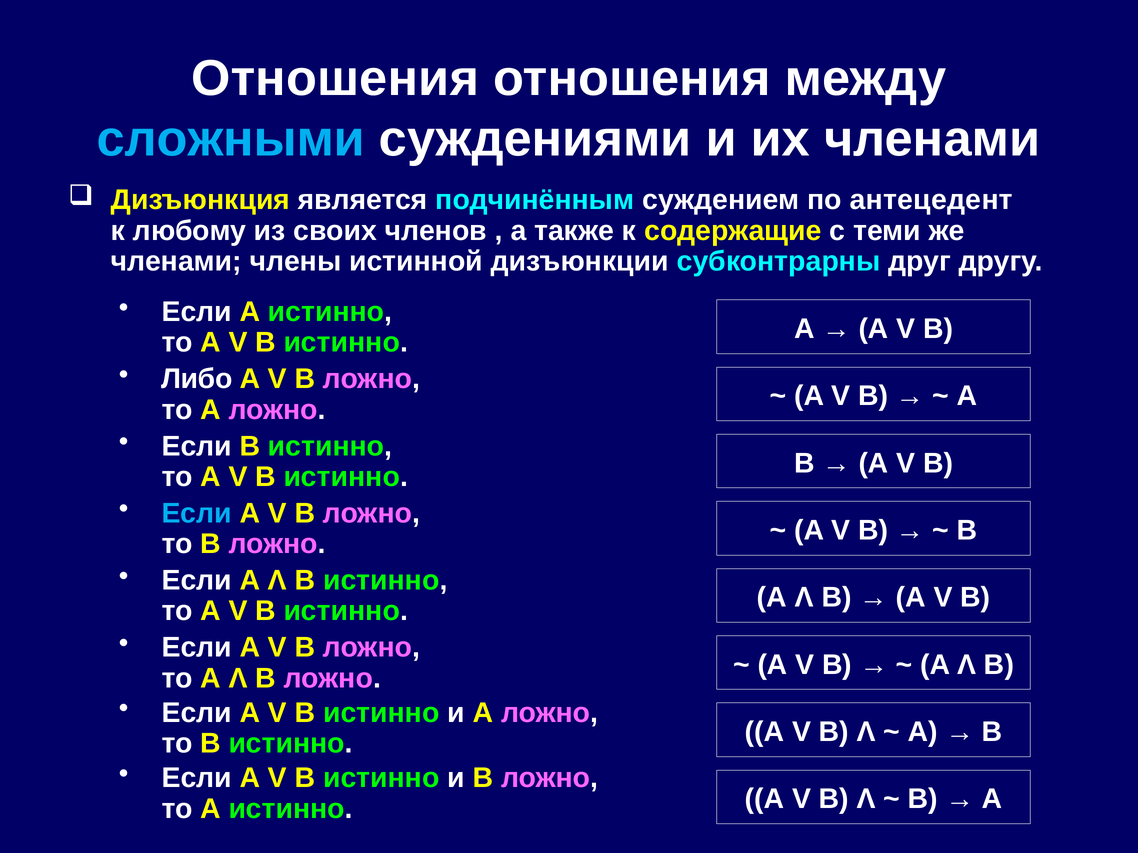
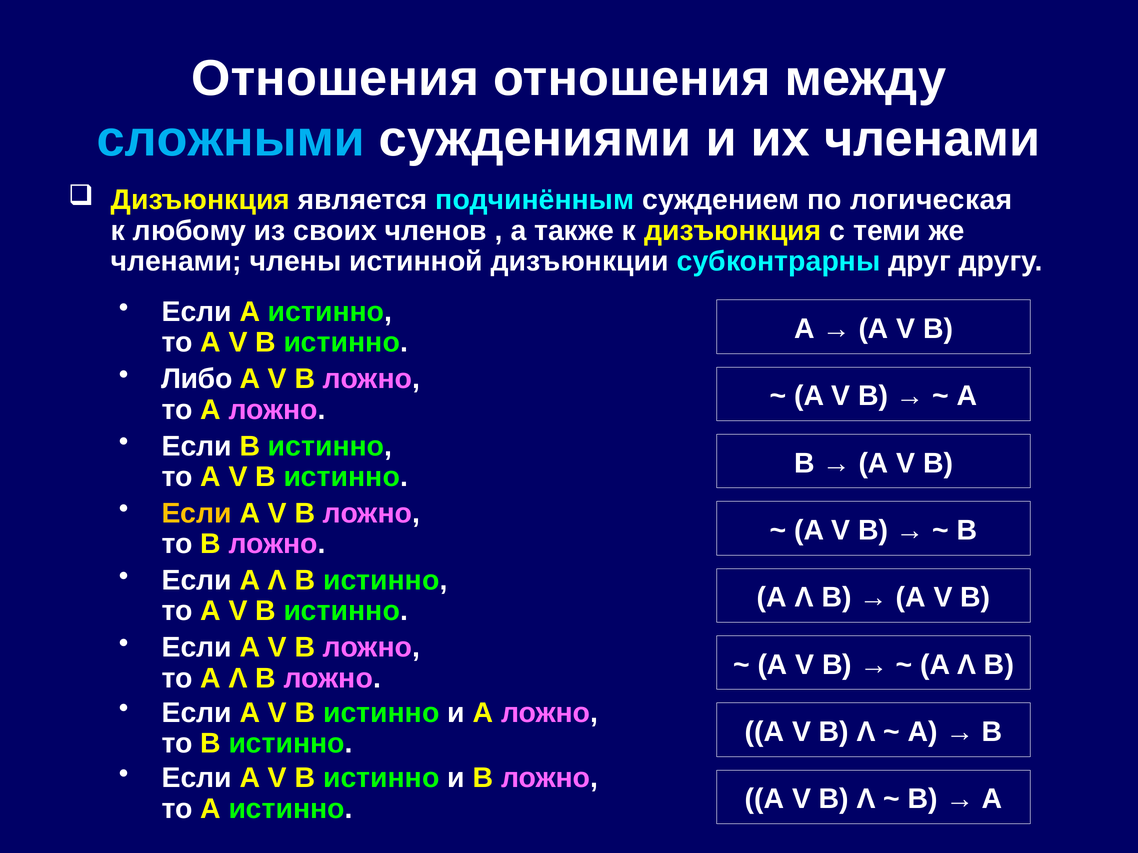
антецедент: антецедент -> логическая (931, 200)
к содержащие: содержащие -> дизъюнкция (733, 231)
Если colour: light blue -> yellow (197, 514)
